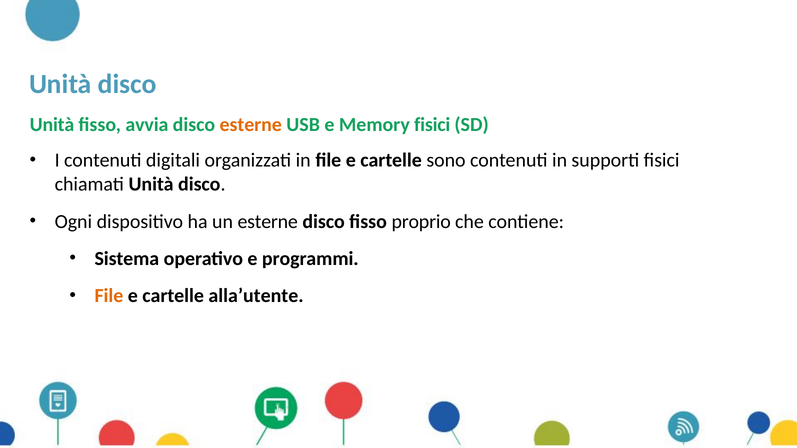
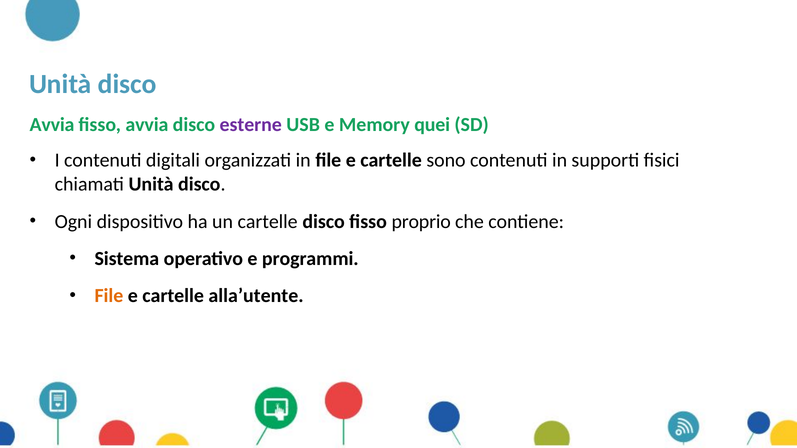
Unità: Unità -> Avvia (52, 125)
esterne colour: orange -> purple (251, 125)
Memory fisici: fisici -> quei (432, 125)
un esterne: esterne -> cartelle (268, 222)
